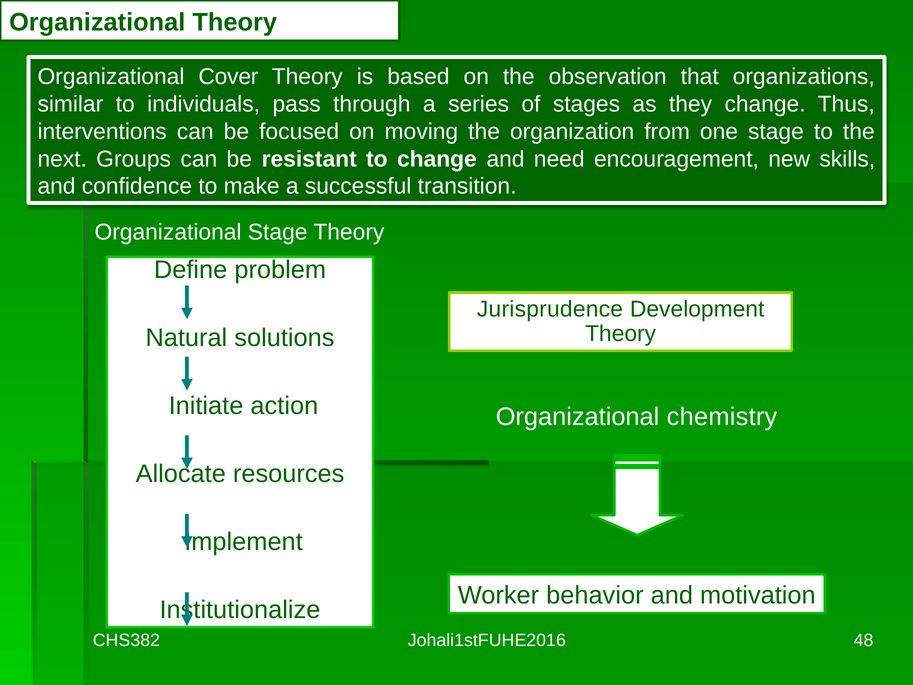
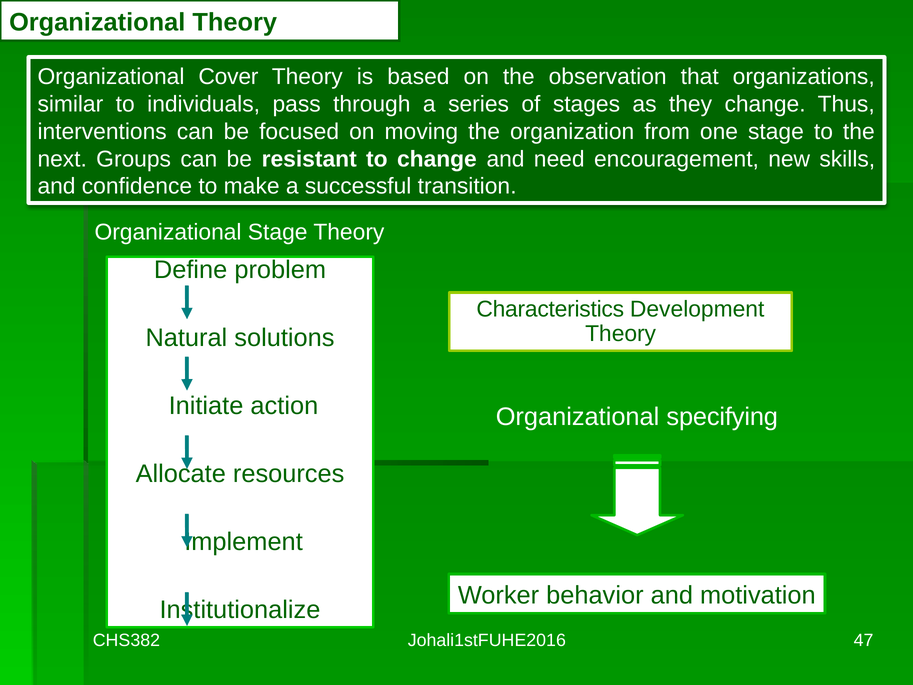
Jurisprudence: Jurisprudence -> Characteristics (550, 309)
chemistry: chemistry -> specifying (722, 417)
48: 48 -> 47 (864, 640)
